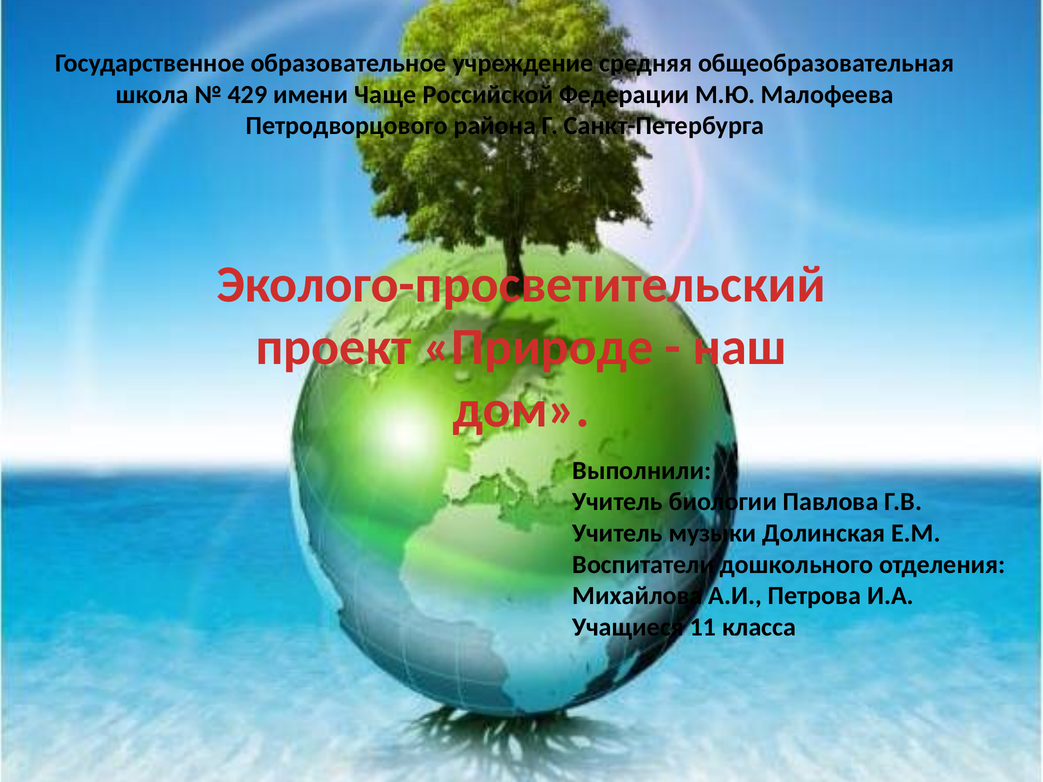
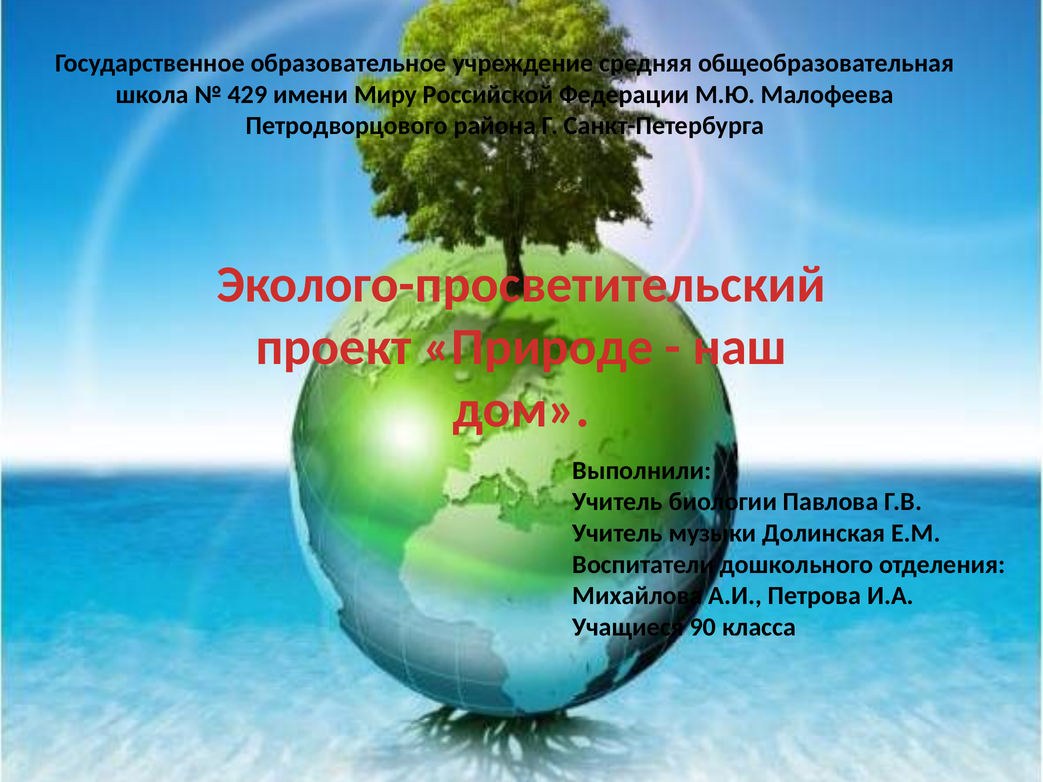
Чаще: Чаще -> Миру (386, 95)
11: 11 -> 90 (703, 627)
